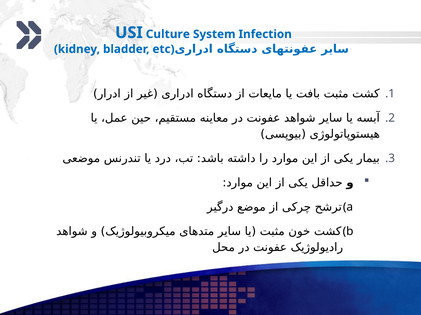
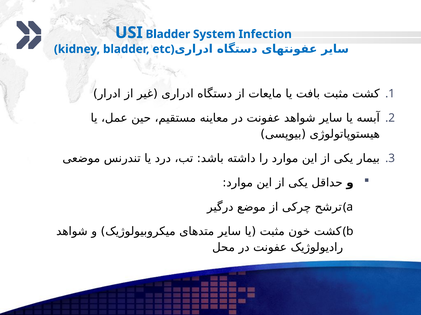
USI Culture: Culture -> Bladder (168, 34)
